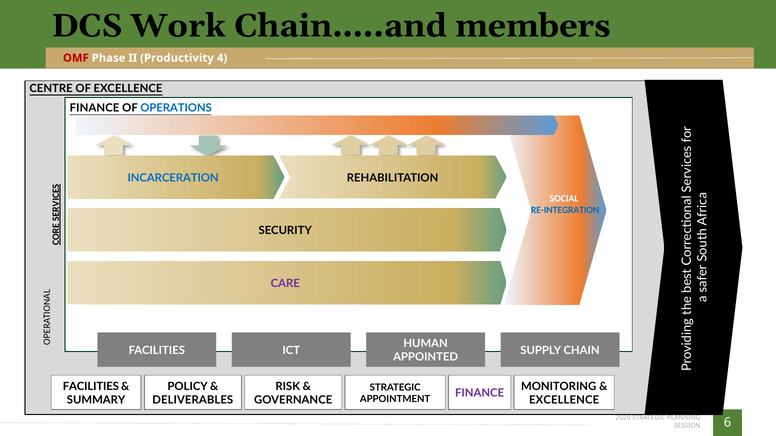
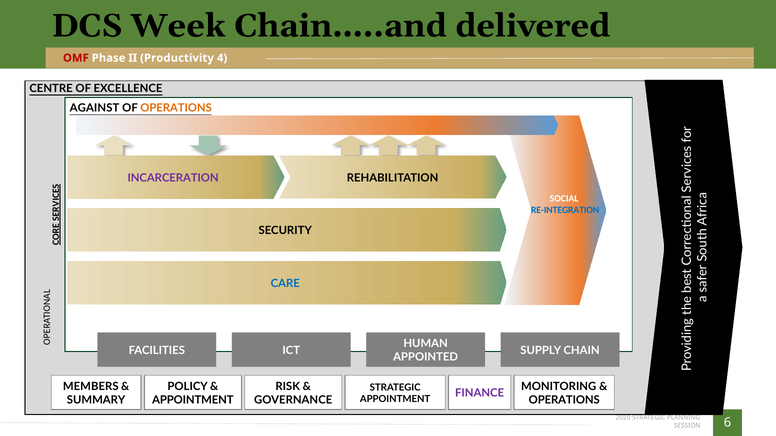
Work: Work -> Week (178, 26)
members: members -> delivered (533, 26)
FINANCE: FINANCE -> AGAINST (95, 108)
OPERATIONS colour: blue -> orange (176, 108)
INCARCERATION colour: blue -> purple (173, 178)
CARE colour: purple -> blue (285, 284)
FACILITIES: FACILITIES -> MEMBERS (91, 387)
DELIVERABLES: DELIVERABLES -> APPOINTMENT (193, 400)
EXCELLENCE: EXCELLENCE -> OPERATIONS (564, 400)
